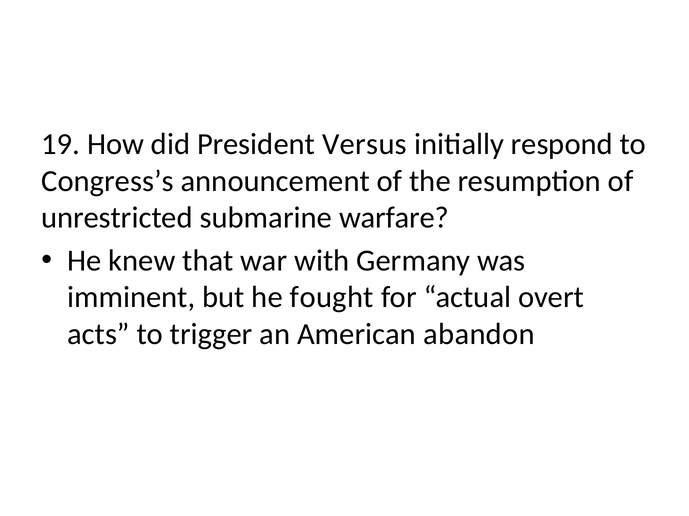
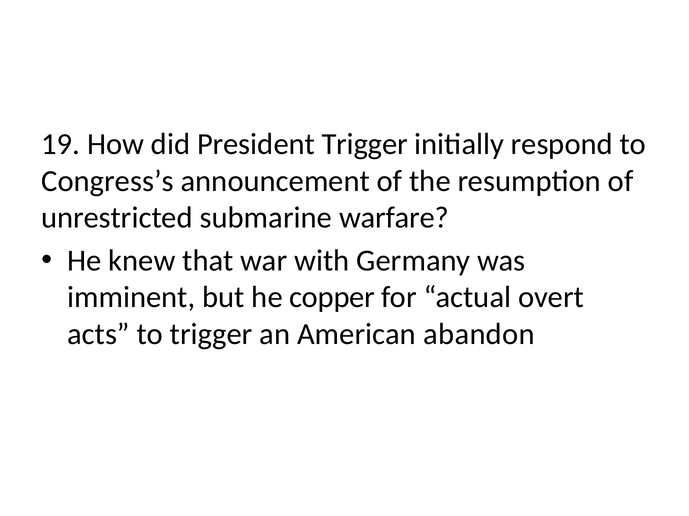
President Versus: Versus -> Trigger (365, 145)
fought: fought -> copper (332, 298)
